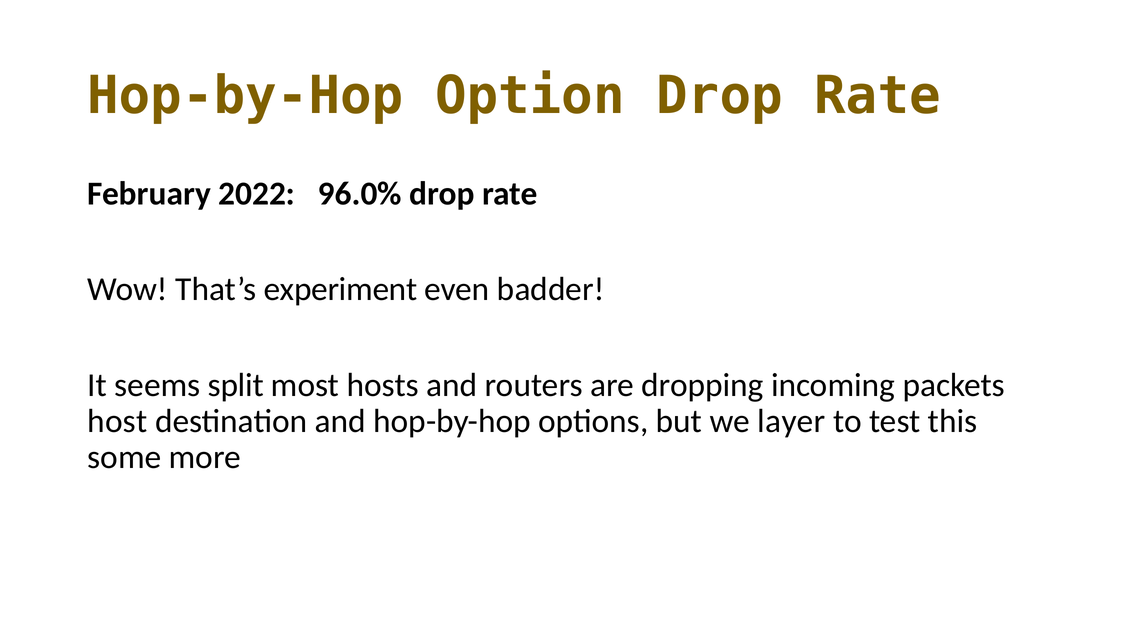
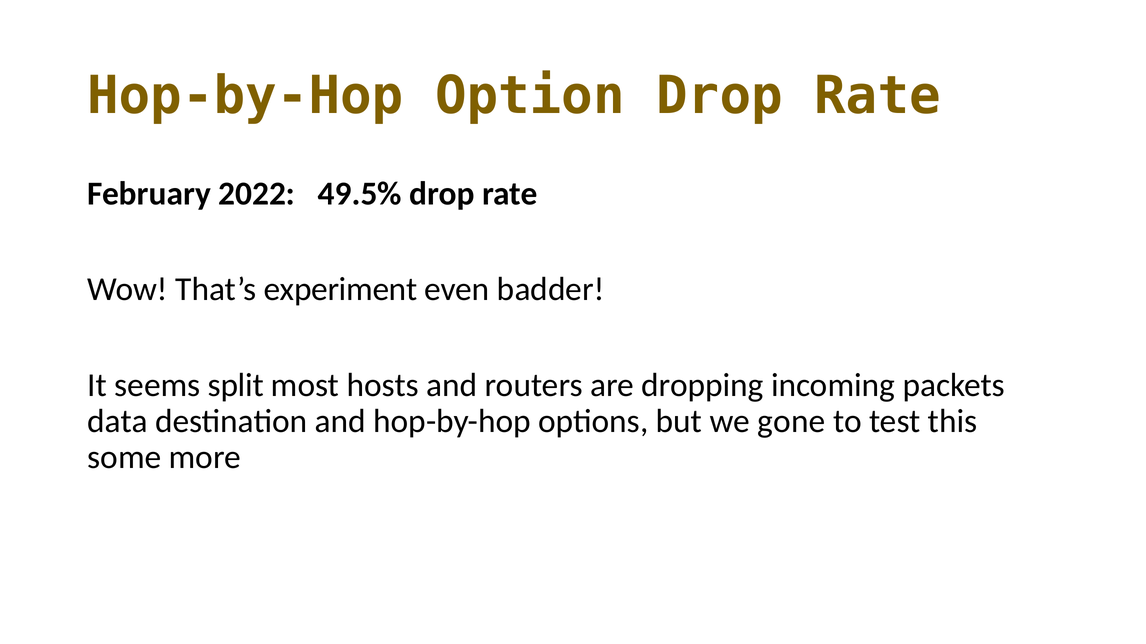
96.0%: 96.0% -> 49.5% (360, 194)
host: host -> data (118, 422)
layer: layer -> gone (791, 422)
